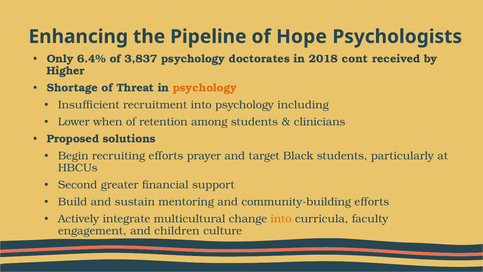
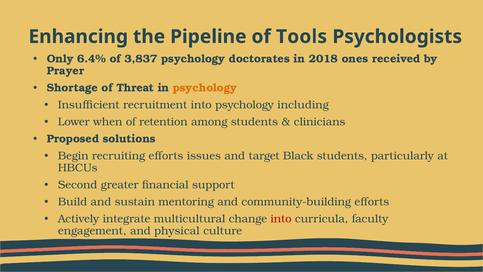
Hope: Hope -> Tools (302, 37)
cont: cont -> ones (355, 59)
Higher: Higher -> Prayer (65, 71)
prayer: prayer -> issues (204, 156)
into colour: orange -> red (281, 219)
children: children -> physical (177, 230)
